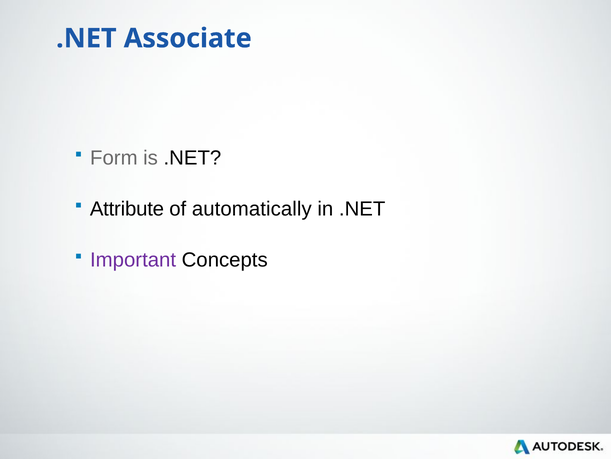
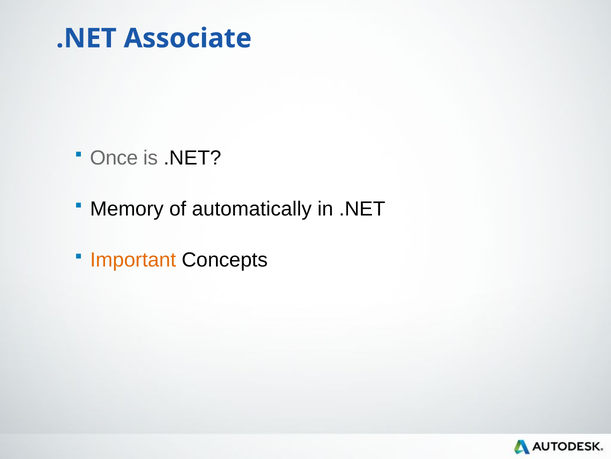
Form: Form -> Once (114, 158)
Attribute: Attribute -> Memory (127, 209)
Important colour: purple -> orange (133, 259)
